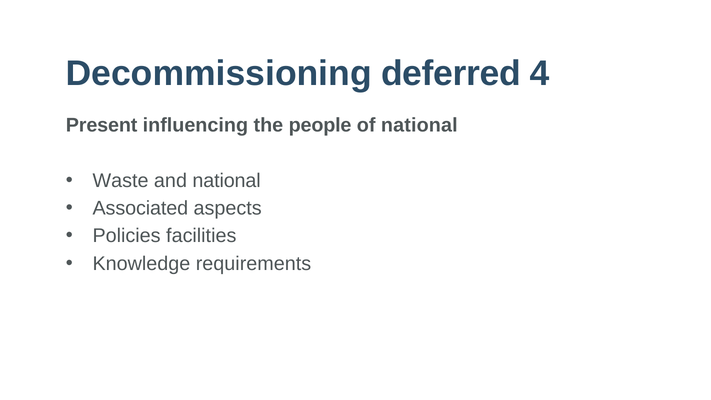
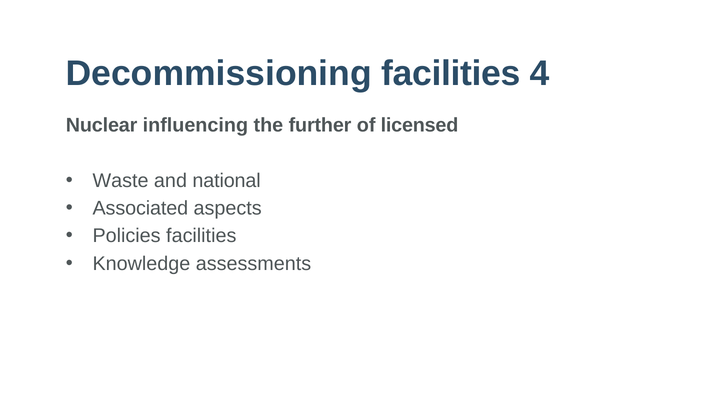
Decommissioning deferred: deferred -> facilities (451, 73)
Present: Present -> Nuclear (102, 125)
people: people -> further (320, 125)
of national: national -> licensed (419, 125)
requirements: requirements -> assessments (253, 264)
